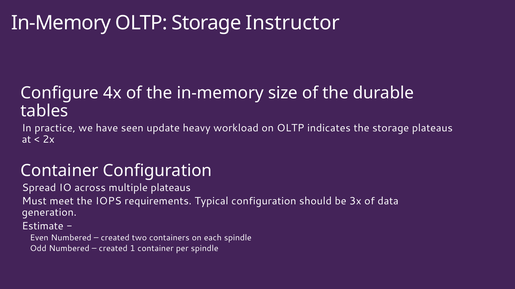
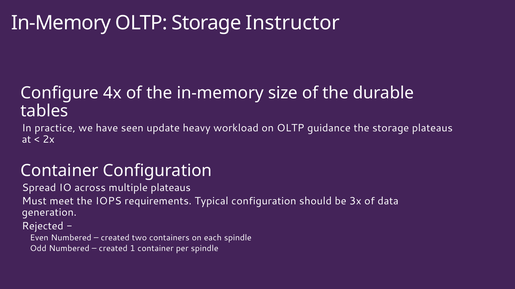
indicates: indicates -> guidance (329, 128)
Estimate: Estimate -> Rejected (43, 226)
